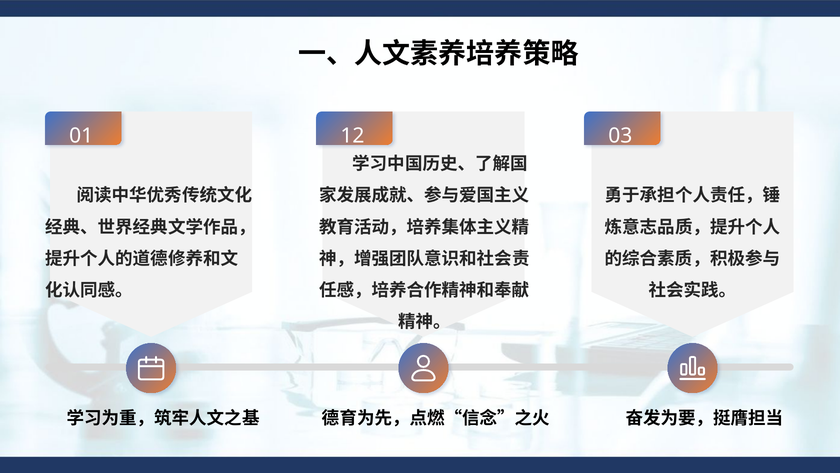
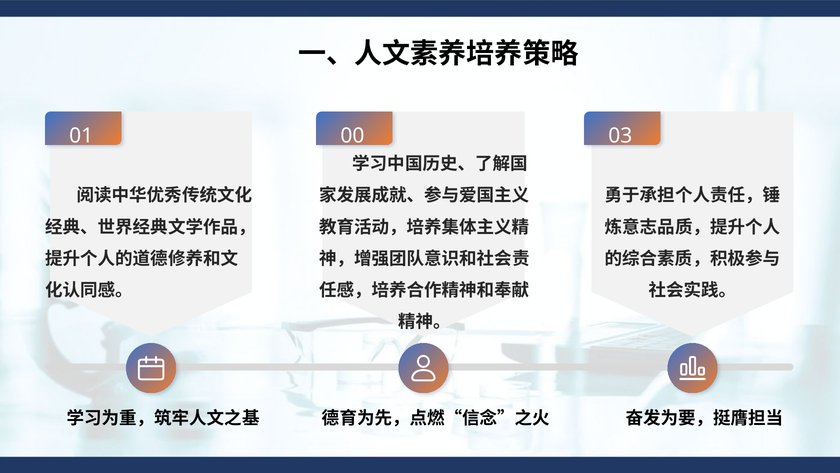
12: 12 -> 00 (352, 136)
